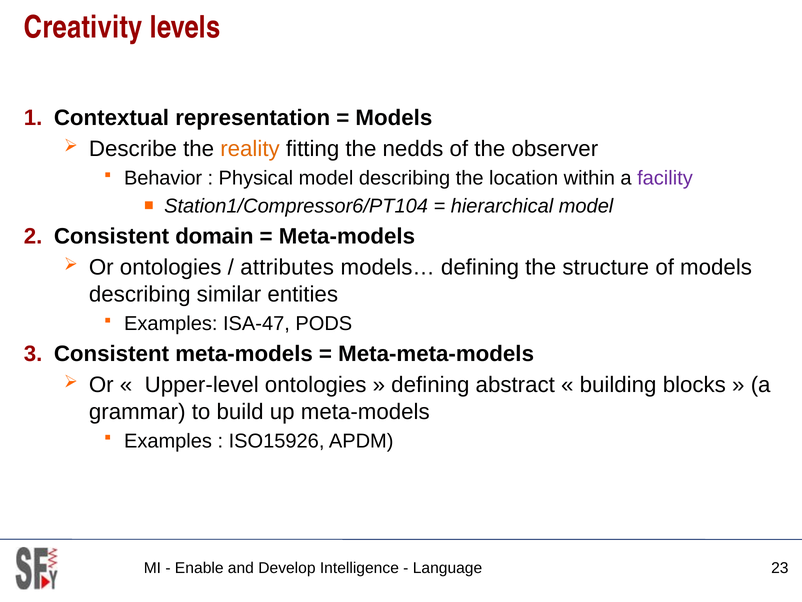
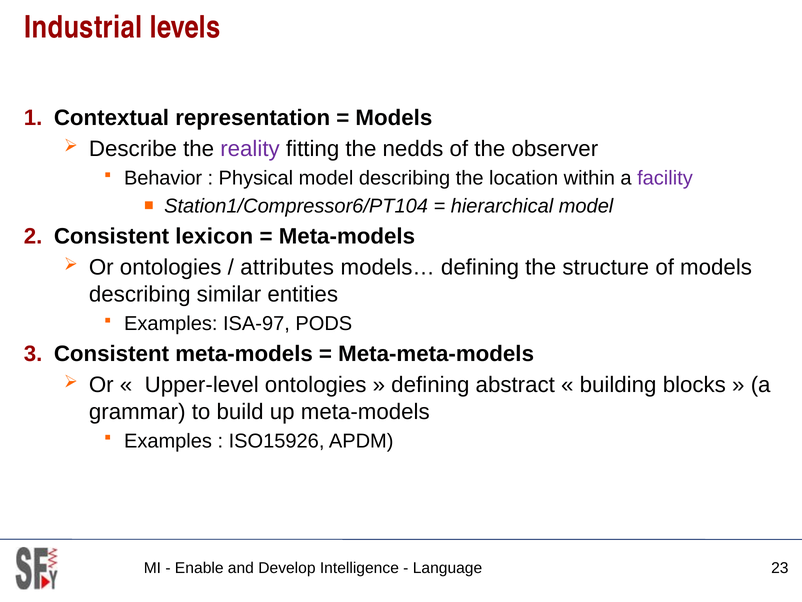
Creativity: Creativity -> Industrial (83, 27)
reality colour: orange -> purple (250, 149)
domain: domain -> lexicon (214, 236)
ISA-47: ISA-47 -> ISA-97 (256, 323)
